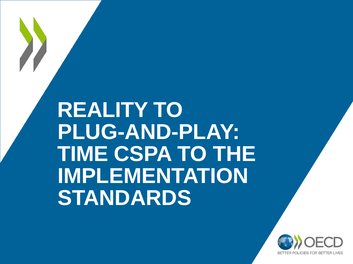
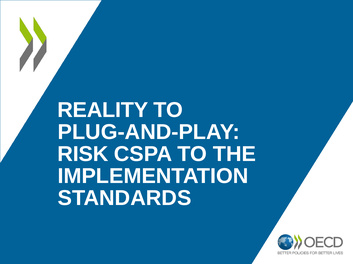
TIME: TIME -> RISK (83, 155)
